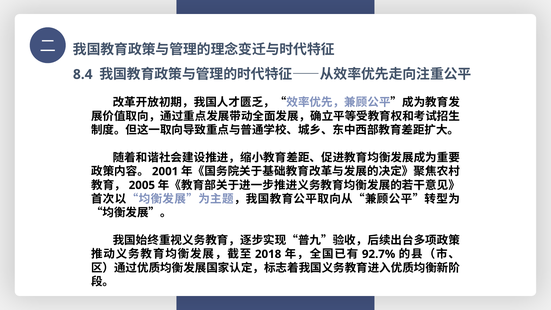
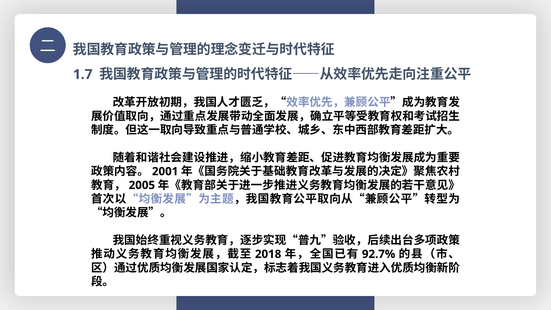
8.4: 8.4 -> 1.7 (83, 74)
